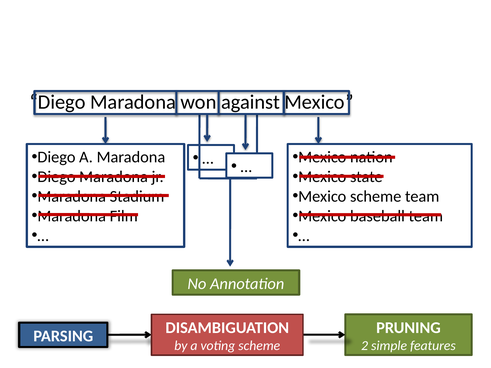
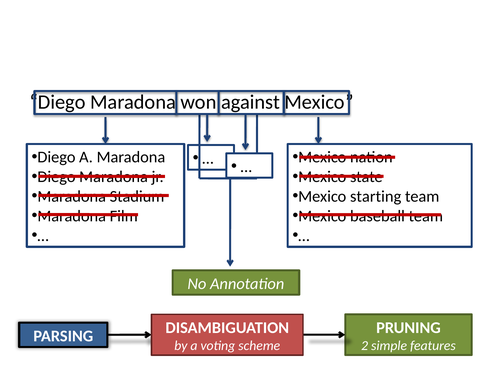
Mexico scheme: scheme -> starting (376, 197)
